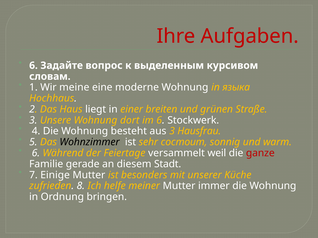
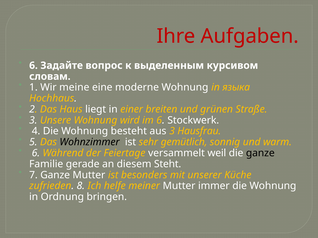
dort: dort -> wird (130, 120)
состоит: состоит -> gemütlich (184, 142)
ganze colour: red -> black (260, 153)
Stadt: Stadt -> Steht (168, 164)
7 Einige: Einige -> Ganze (55, 175)
